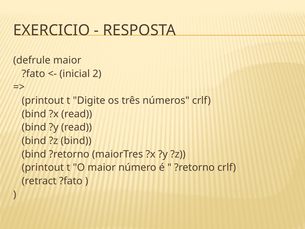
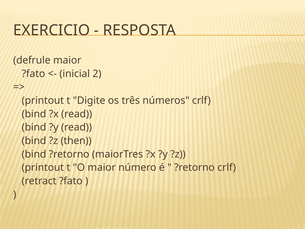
?z bind: bind -> then (76, 141)
